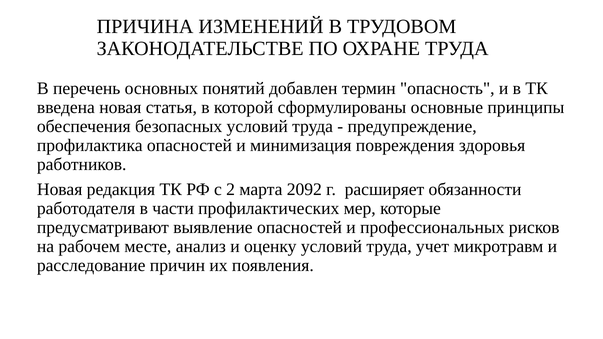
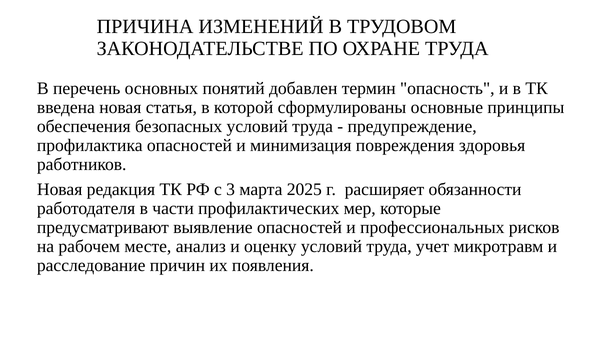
2: 2 -> 3 (231, 190)
2092: 2092 -> 2025 (304, 190)
